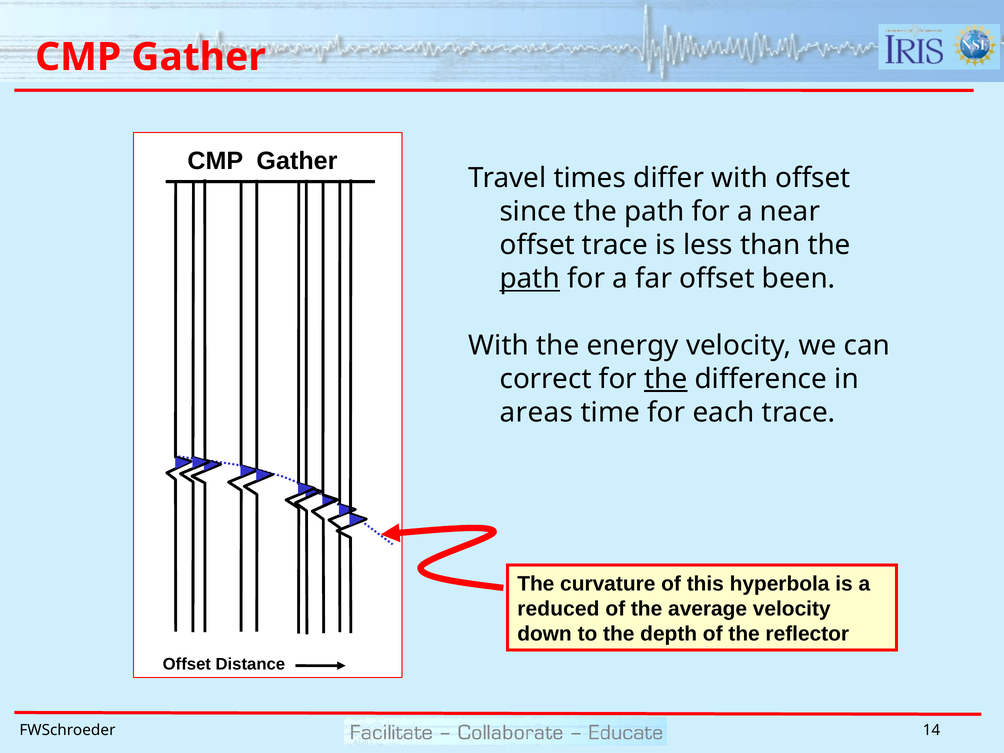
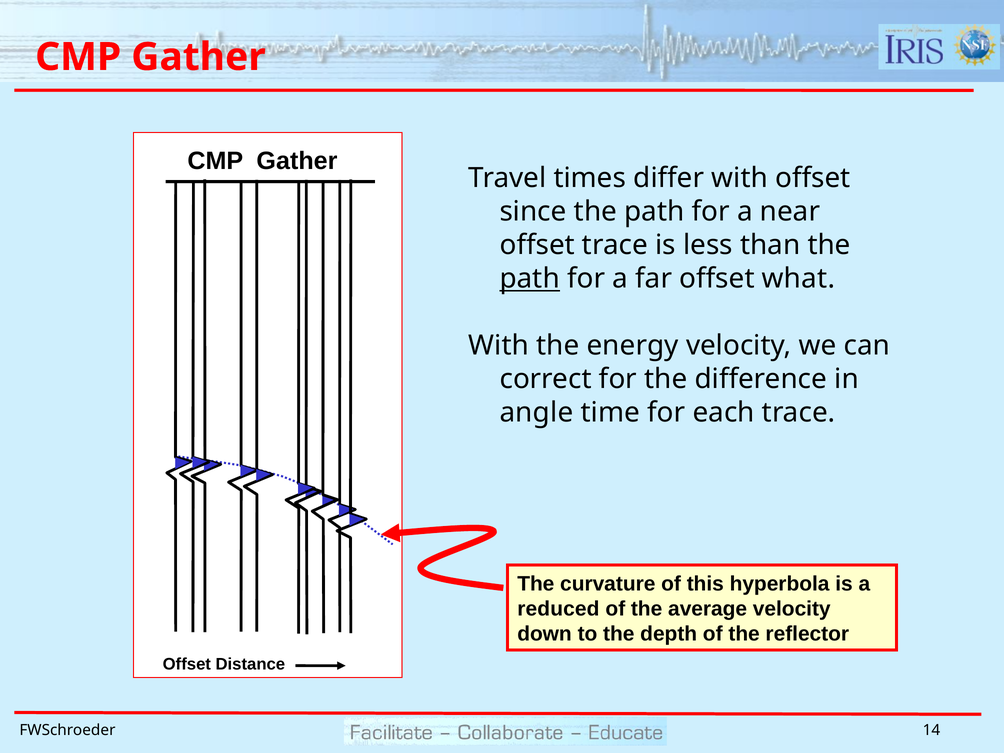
been: been -> what (798, 279)
the underline: present -> none (666, 379)
areas: areas -> angle (536, 413)
